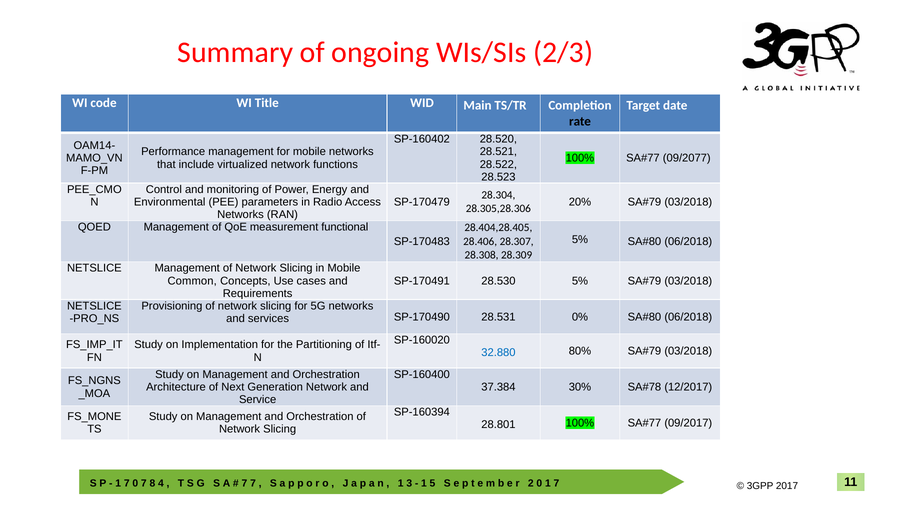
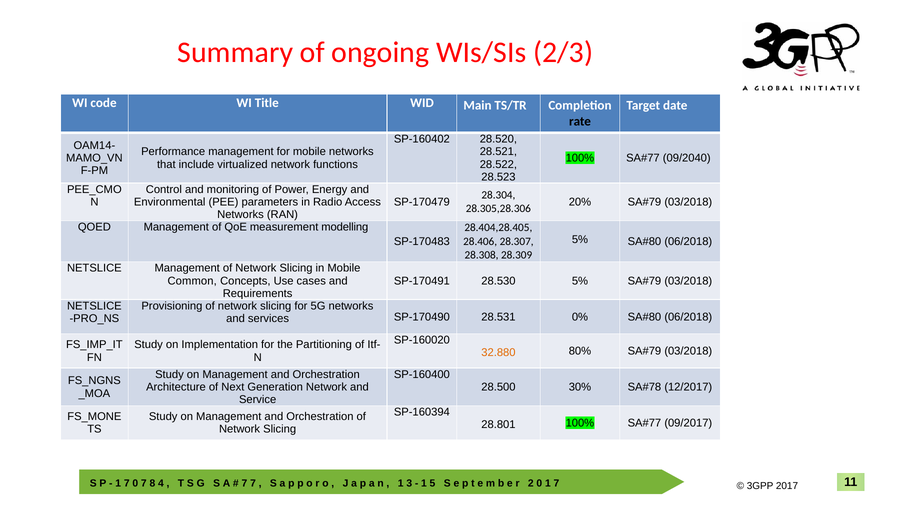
09/2077: 09/2077 -> 09/2040 (687, 158)
functional: functional -> modelling (345, 227)
32.880 colour: blue -> orange (498, 352)
37.384: 37.384 -> 28.500 (498, 387)
